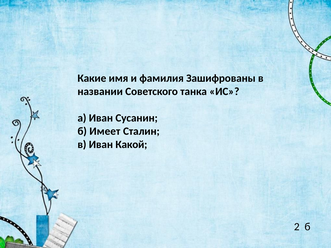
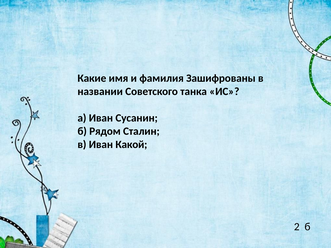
Имеет: Имеет -> Рядом (105, 131)
